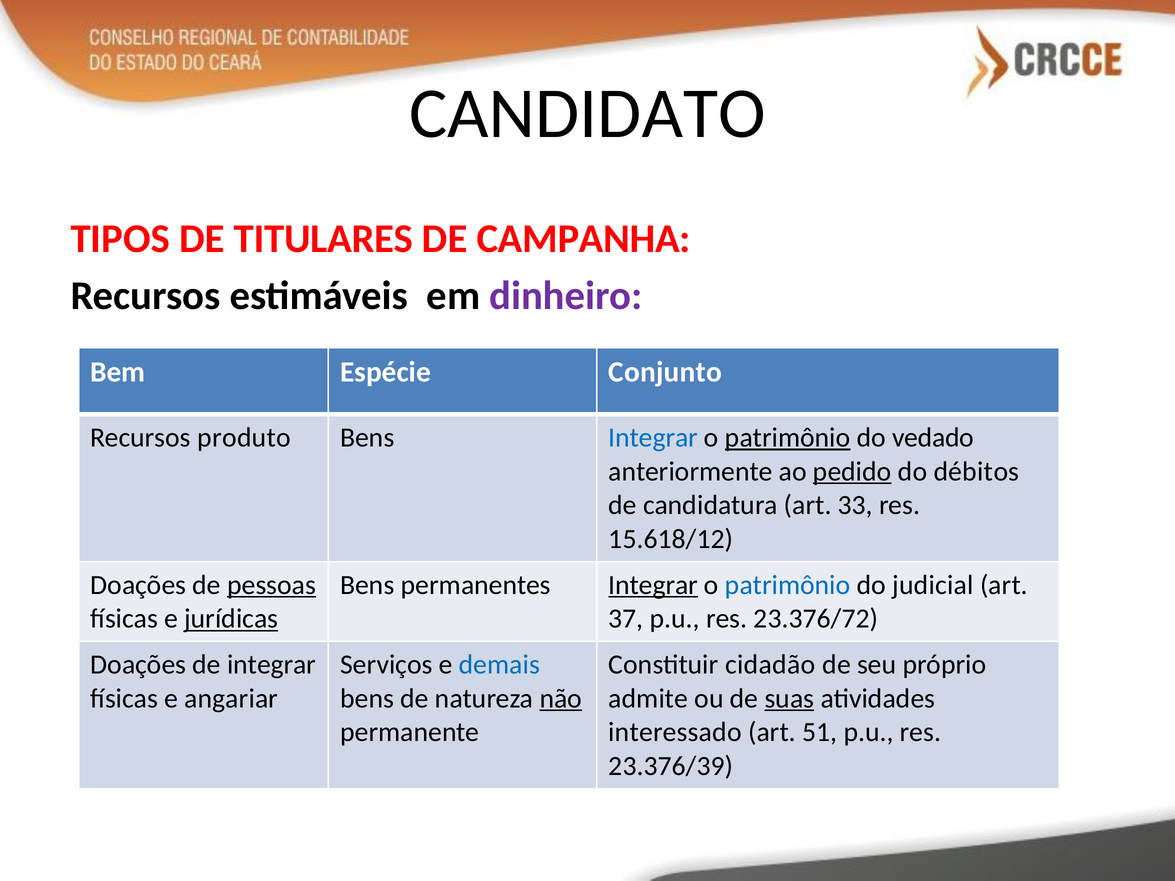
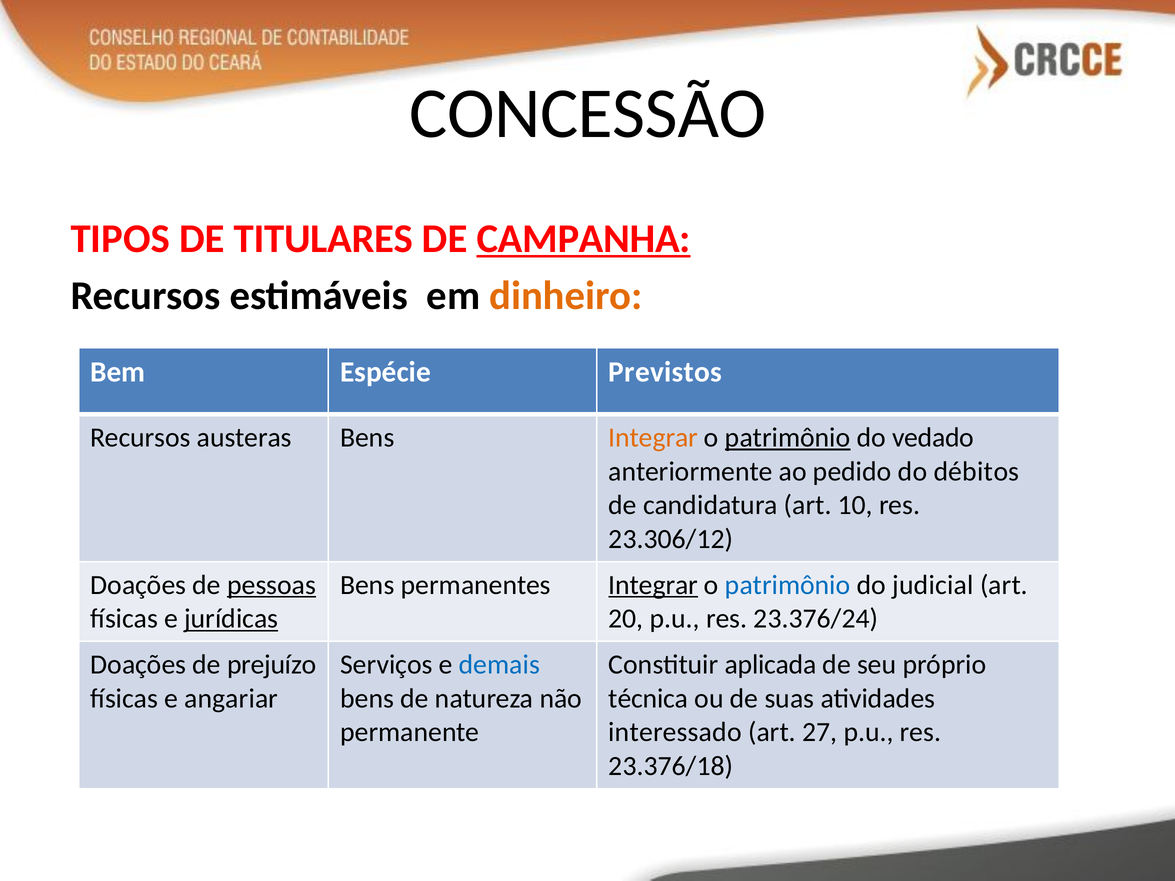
CANDIDATO: CANDIDATO -> CONCESSÃO (588, 114)
CAMPANHA underline: none -> present (584, 239)
dinheiro colour: purple -> orange (566, 296)
Conjunto: Conjunto -> Previstos (665, 372)
produto: produto -> austeras (244, 438)
Integrar colour: blue -> orange (653, 438)
pedido underline: present -> none (852, 472)
33: 33 -> 10 (855, 505)
15.618/12: 15.618/12 -> 23.306/12 (671, 539)
37: 37 -> 20 (626, 619)
23.376/72: 23.376/72 -> 23.376/24 (816, 619)
de integrar: integrar -> prejuízo (272, 665)
cidadão: cidadão -> aplicada (771, 665)
não underline: present -> none (561, 699)
admite: admite -> técnica (648, 699)
suas underline: present -> none (789, 699)
51: 51 -> 27 (820, 733)
23.376/39: 23.376/39 -> 23.376/18 (671, 766)
